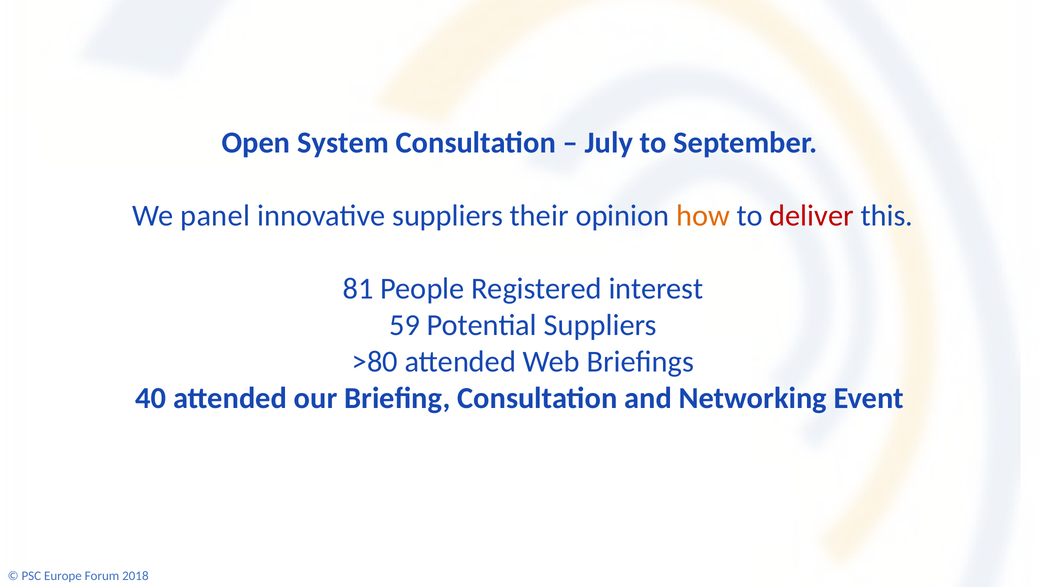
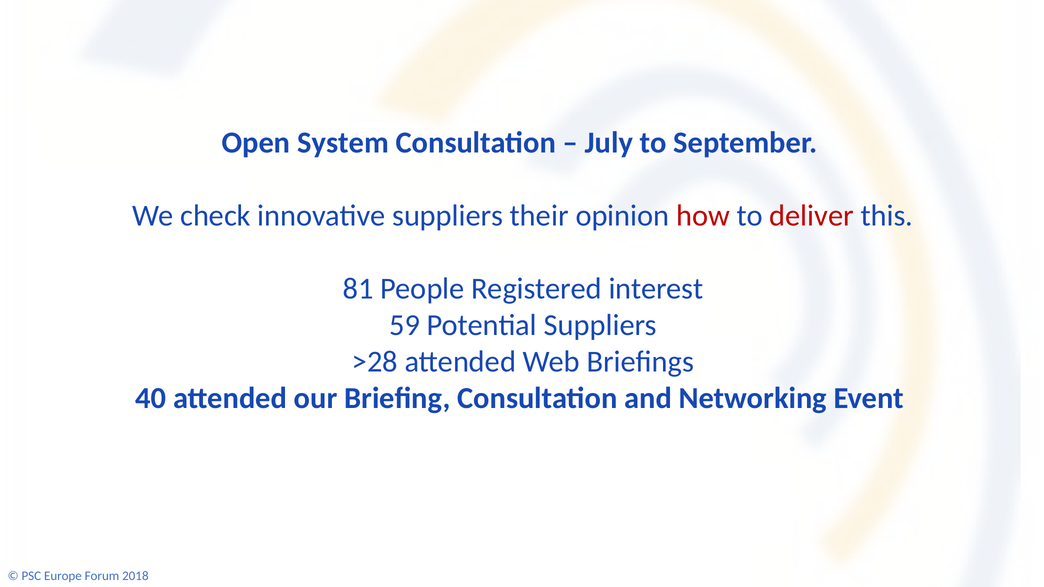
panel: panel -> check (215, 216)
how colour: orange -> red (703, 216)
>80: >80 -> >28 (375, 362)
